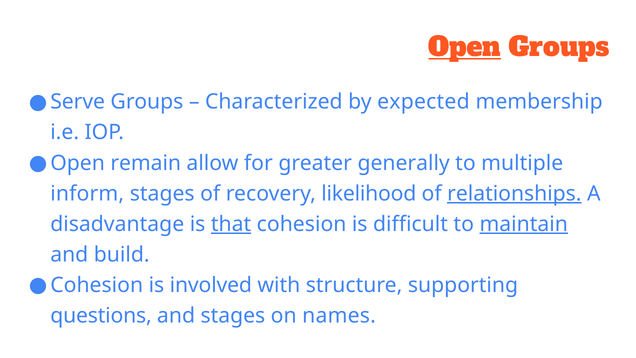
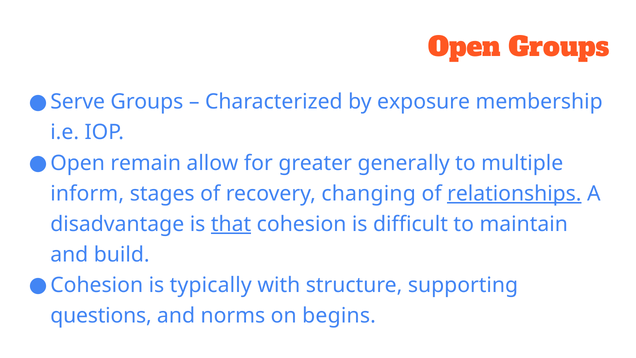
Open underline: present -> none (465, 47)
expected: expected -> exposure (424, 102)
likelihood: likelihood -> changing (369, 193)
maintain underline: present -> none (524, 224)
involved: involved -> typically (211, 285)
and stages: stages -> norms (233, 316)
names: names -> begins (339, 316)
